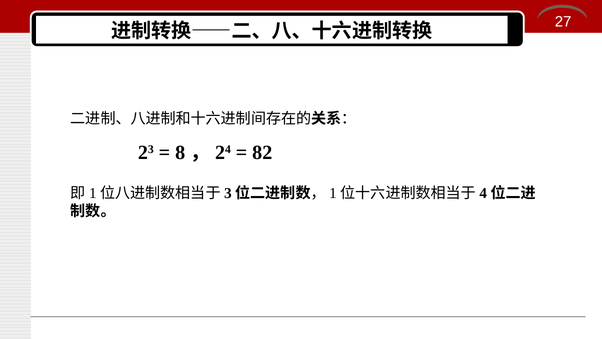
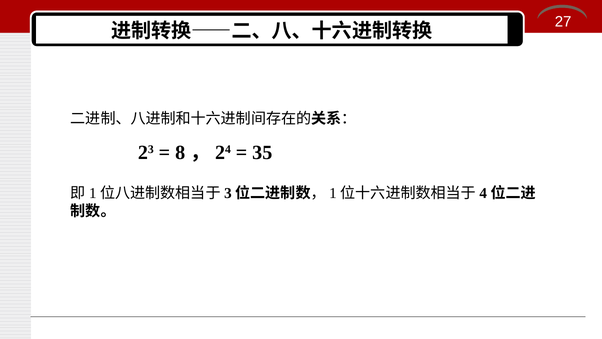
82: 82 -> 35 (262, 152)
